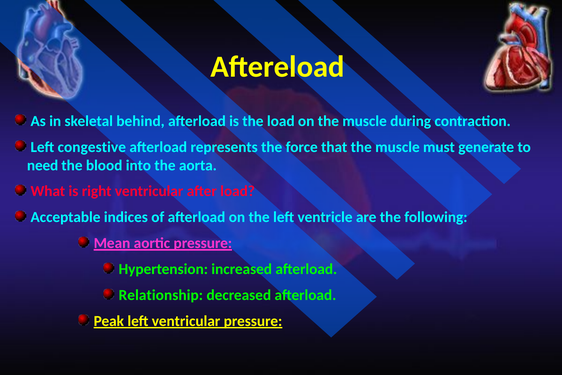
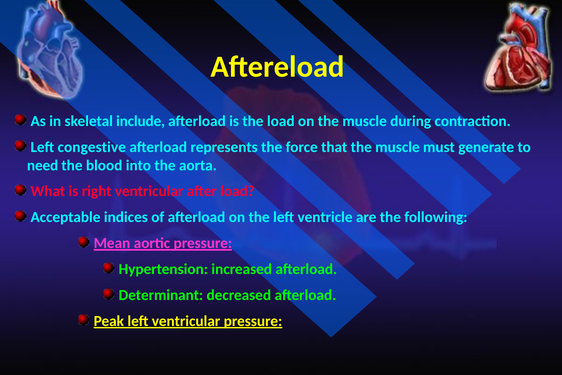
behind: behind -> include (141, 121)
Relationship: Relationship -> Determinant (161, 295)
